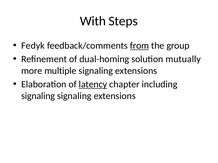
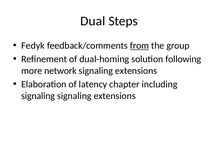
With: With -> Dual (93, 21)
mutually: mutually -> following (183, 59)
multiple: multiple -> network (60, 71)
latency underline: present -> none (93, 85)
